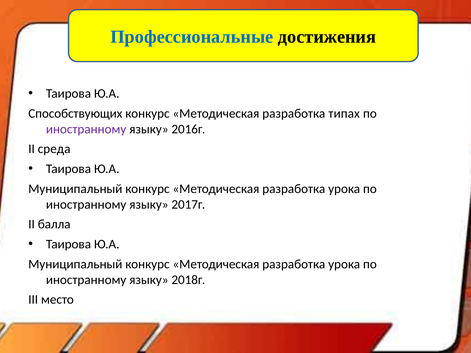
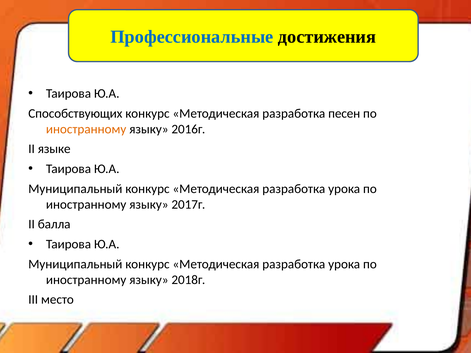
типах: типах -> песен (344, 113)
иностранному colour: purple -> orange (86, 129)
среда: среда -> языке (54, 149)
